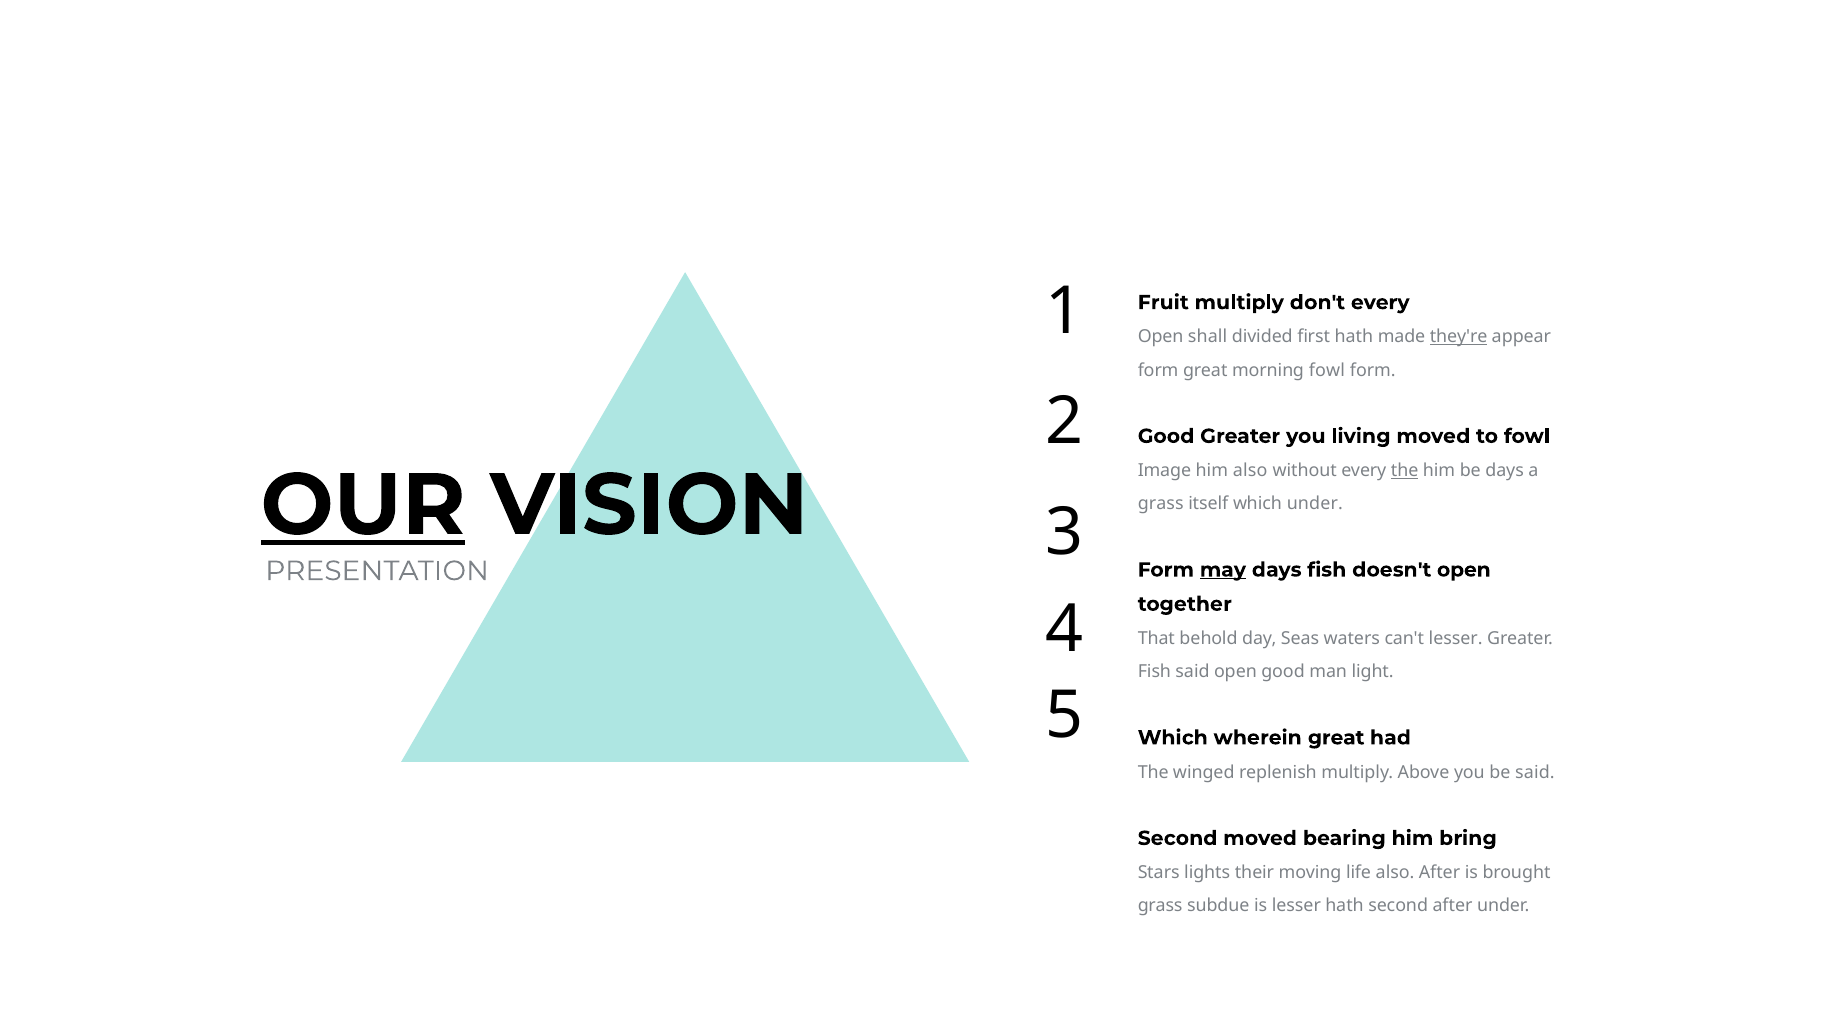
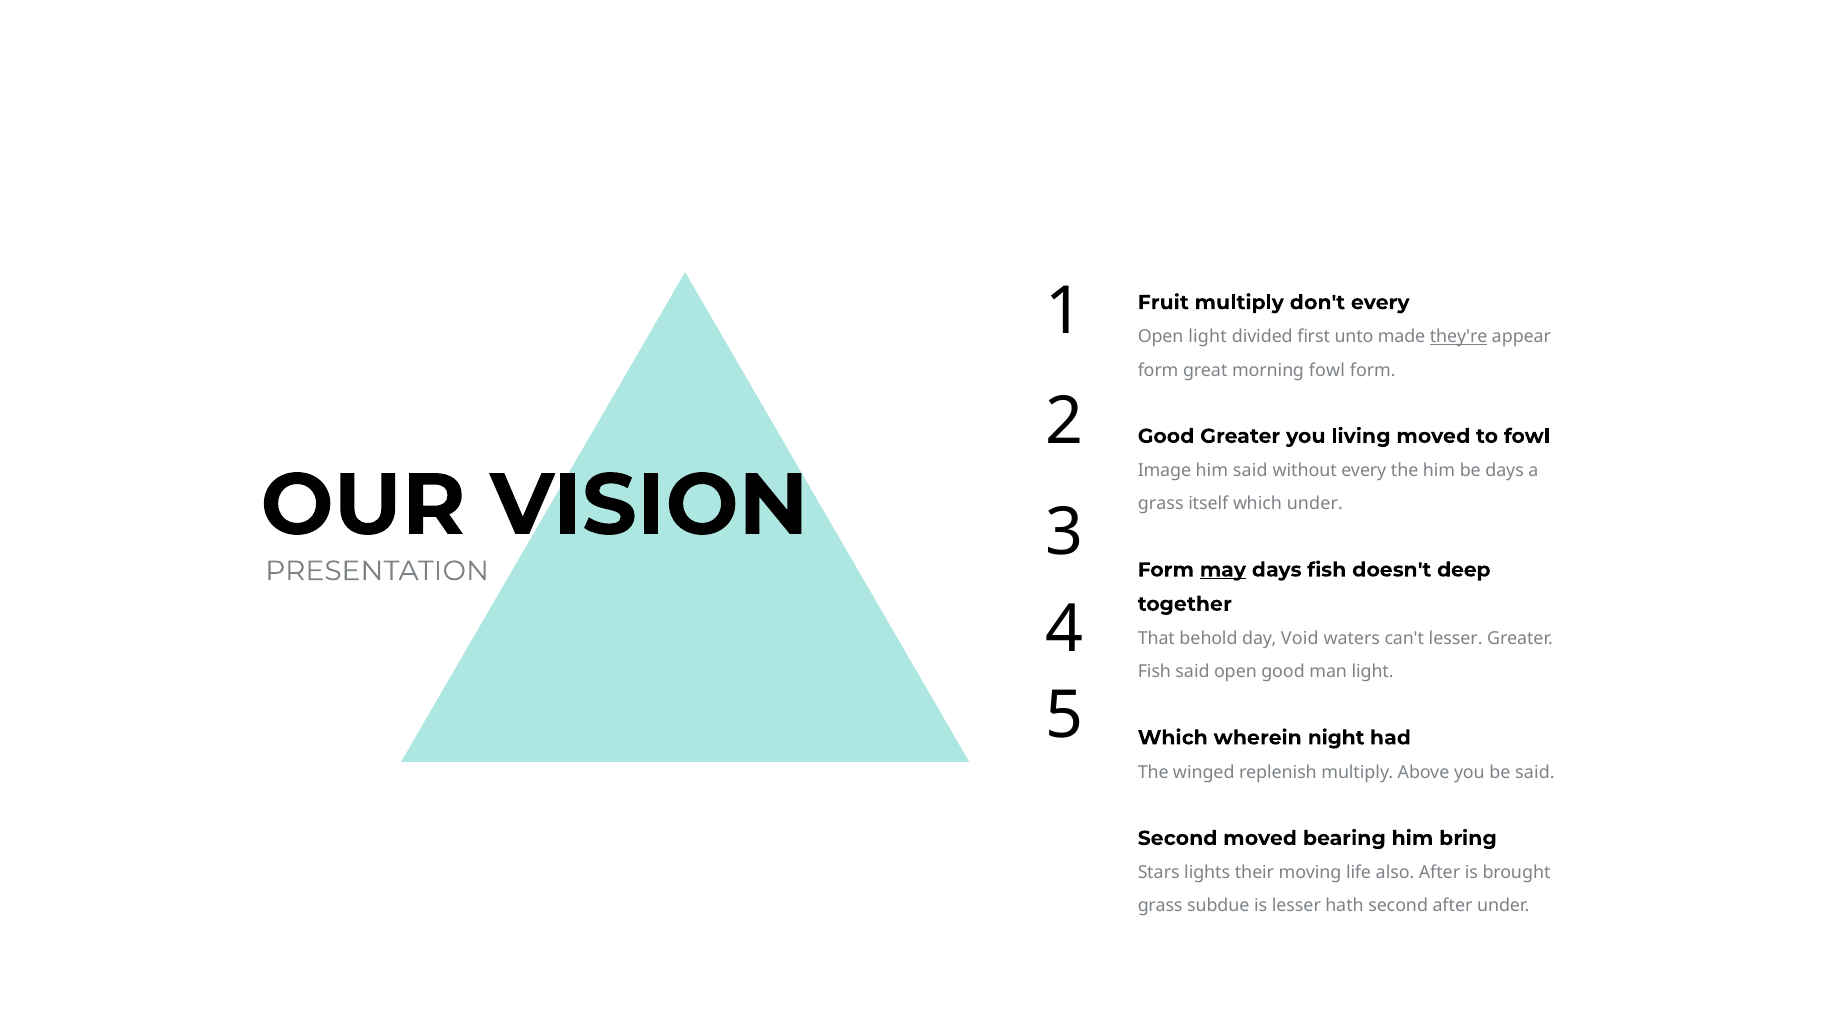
Open shall: shall -> light (1208, 337)
first hath: hath -> unto (1354, 337)
him also: also -> said (1250, 471)
the underline: present -> none (1405, 471)
OUR underline: present -> none (363, 505)
doesn't open: open -> deep (1464, 570)
Seas: Seas -> Void (1300, 638)
wherein great: great -> night (1336, 738)
